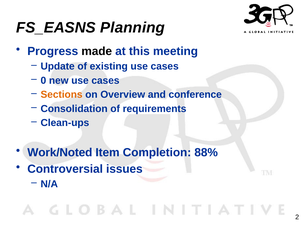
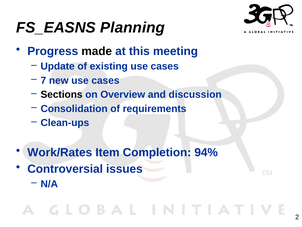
0: 0 -> 7 (43, 80)
Sections colour: orange -> black (62, 94)
conference: conference -> discussion (195, 94)
Work/Noted: Work/Noted -> Work/Rates (60, 152)
88%: 88% -> 94% (206, 152)
